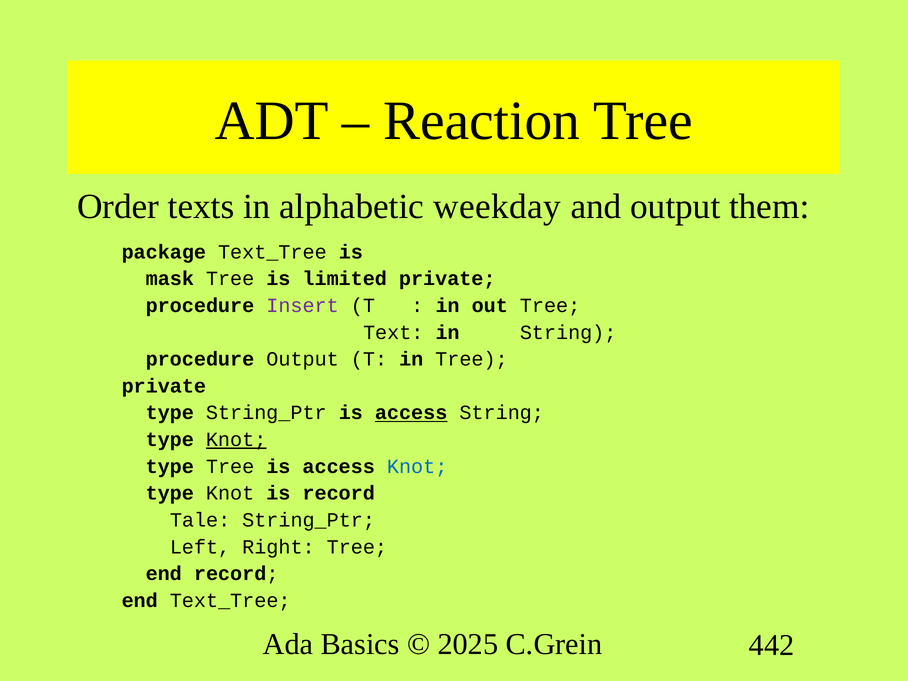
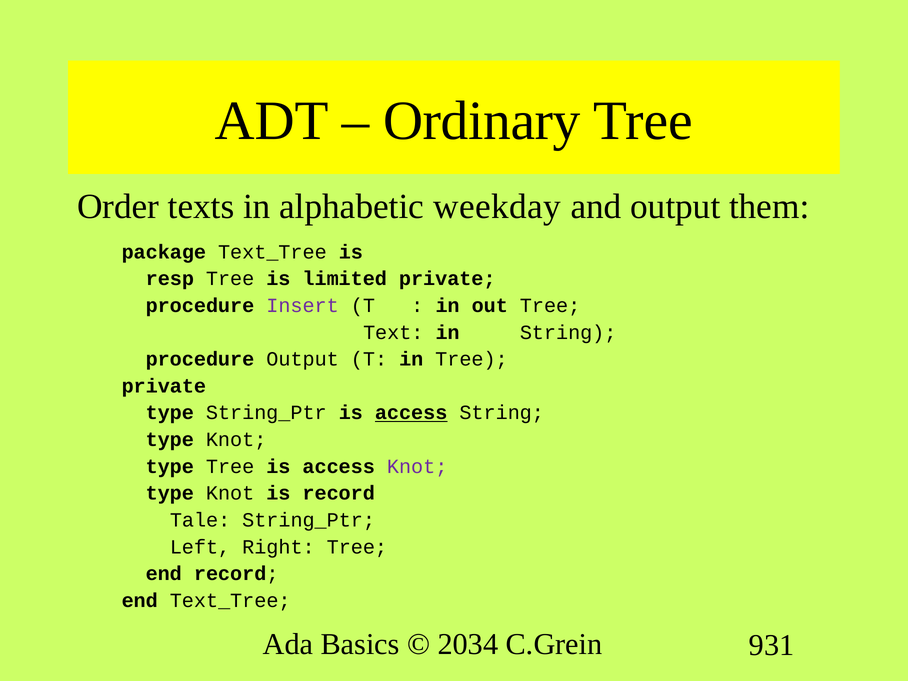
Reaction: Reaction -> Ordinary (482, 121)
mask: mask -> resp (170, 279)
Knot underline: present -> none (236, 440)
Knot colour: blue -> purple (417, 466)
2025: 2025 -> 2034 (468, 644)
442: 442 -> 931 (772, 645)
